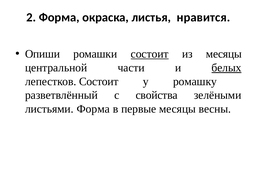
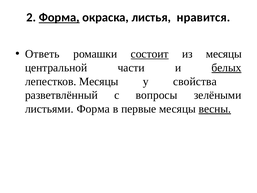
Форма underline: none -> present (59, 17)
Опиши: Опиши -> Ответь (42, 54)
лепестков Состоит: Состоит -> Месяцы (99, 81)
ромашку: ромашку -> свойства (195, 81)
свойства: свойства -> вопросы (157, 95)
весны underline: none -> present (215, 109)
